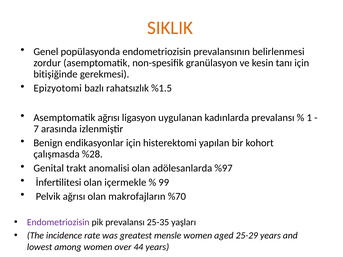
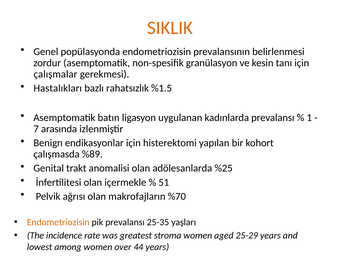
bitişiğinde: bitişiğinde -> çalışmalar (55, 74)
Epizyotomi: Epizyotomi -> Hastalıkları (58, 88)
Asemptomatik ağrısı: ağrısı -> batın (109, 118)
%28: %28 -> %89 (92, 154)
%97: %97 -> %25 (224, 168)
99: 99 -> 51 (164, 182)
Endometriozisin colour: purple -> orange (58, 222)
mensle: mensle -> stroma (168, 236)
